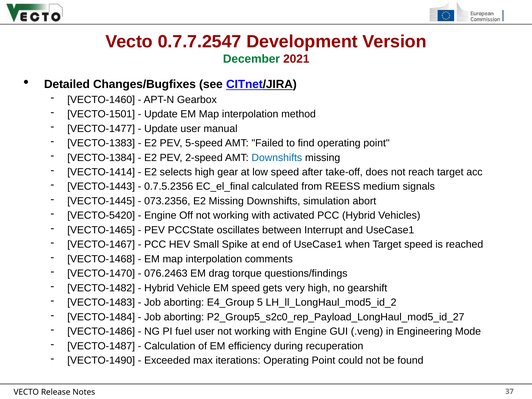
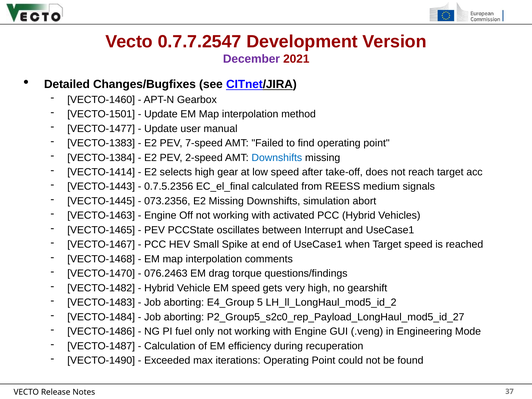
December colour: green -> purple (251, 59)
5-speed: 5-speed -> 7-speed (204, 143)
VECTO-5420: VECTO-5420 -> VECTO-1463 (101, 216)
fuel user: user -> only (205, 332)
